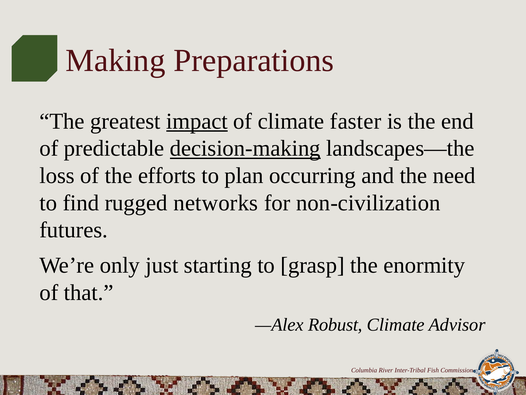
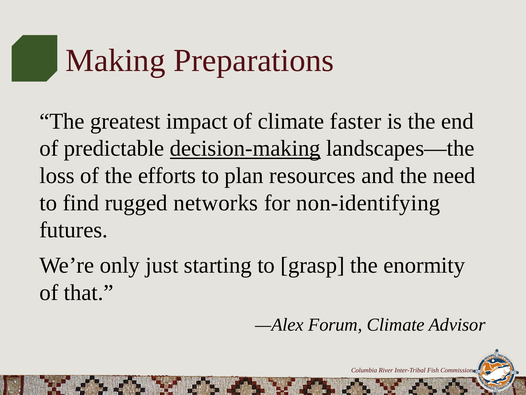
impact underline: present -> none (197, 121)
occurring: occurring -> resources (312, 175)
non-civilization: non-civilization -> non-identifying (368, 203)
Robust: Robust -> Forum (335, 325)
